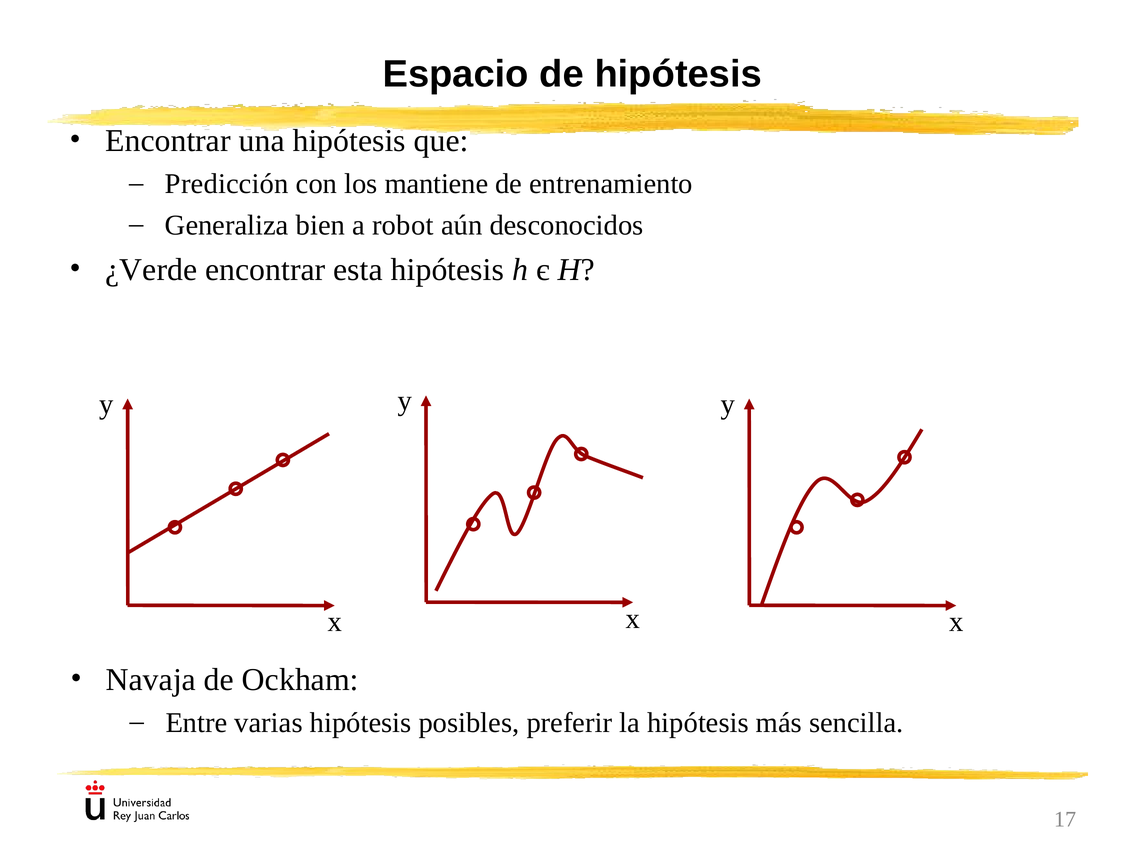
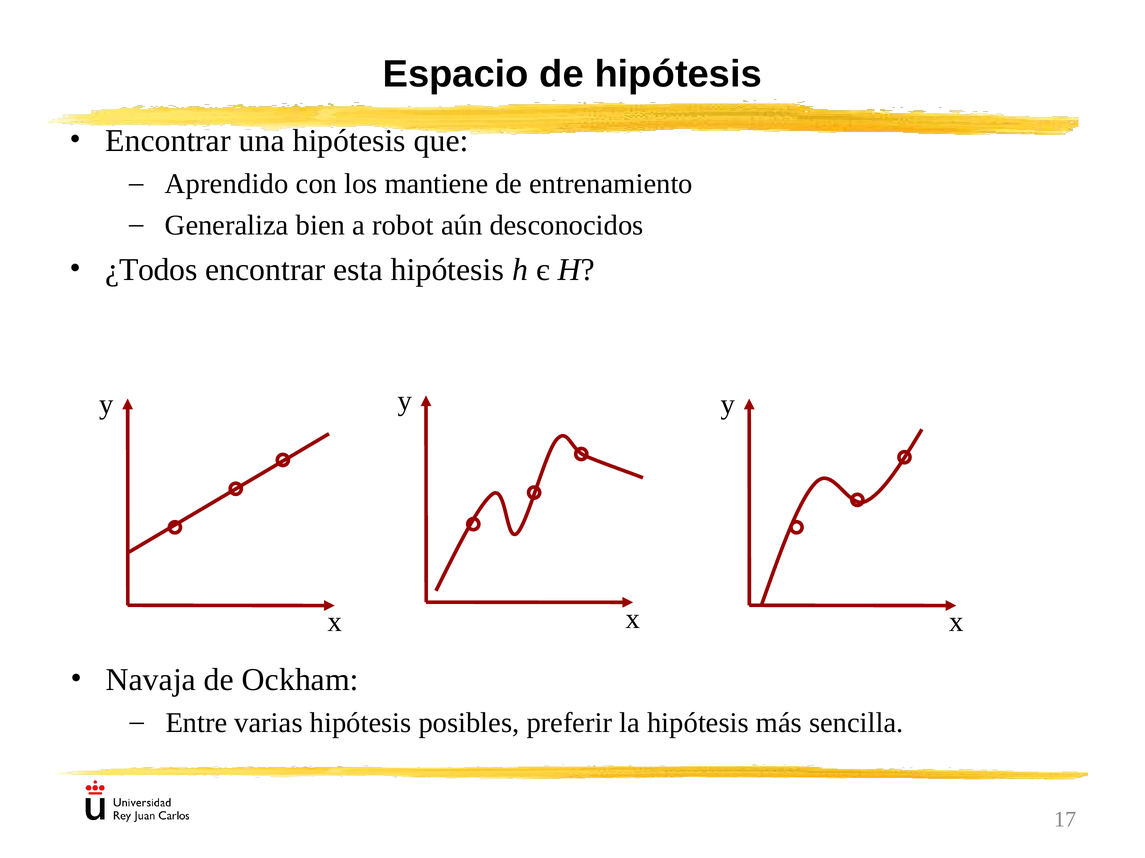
Predicción: Predicción -> Aprendido (227, 184)
¿Verde: ¿Verde -> ¿Todos (151, 270)
